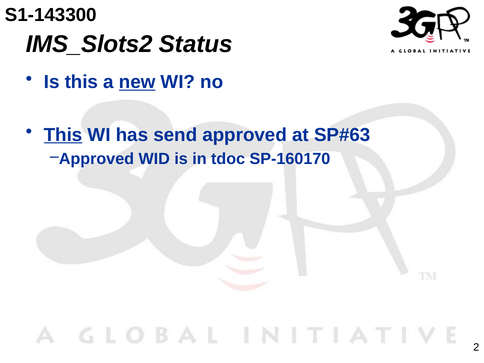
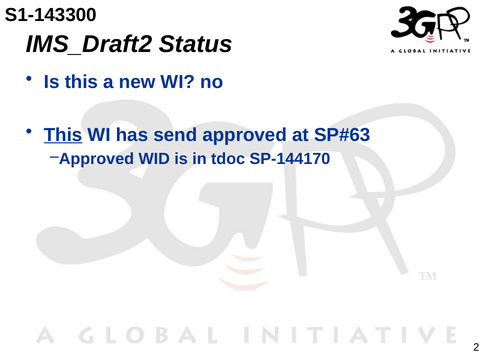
IMS_Slots2: IMS_Slots2 -> IMS_Draft2 (89, 44)
new underline: present -> none (137, 82)
SP-160170: SP-160170 -> SP-144170 (290, 159)
